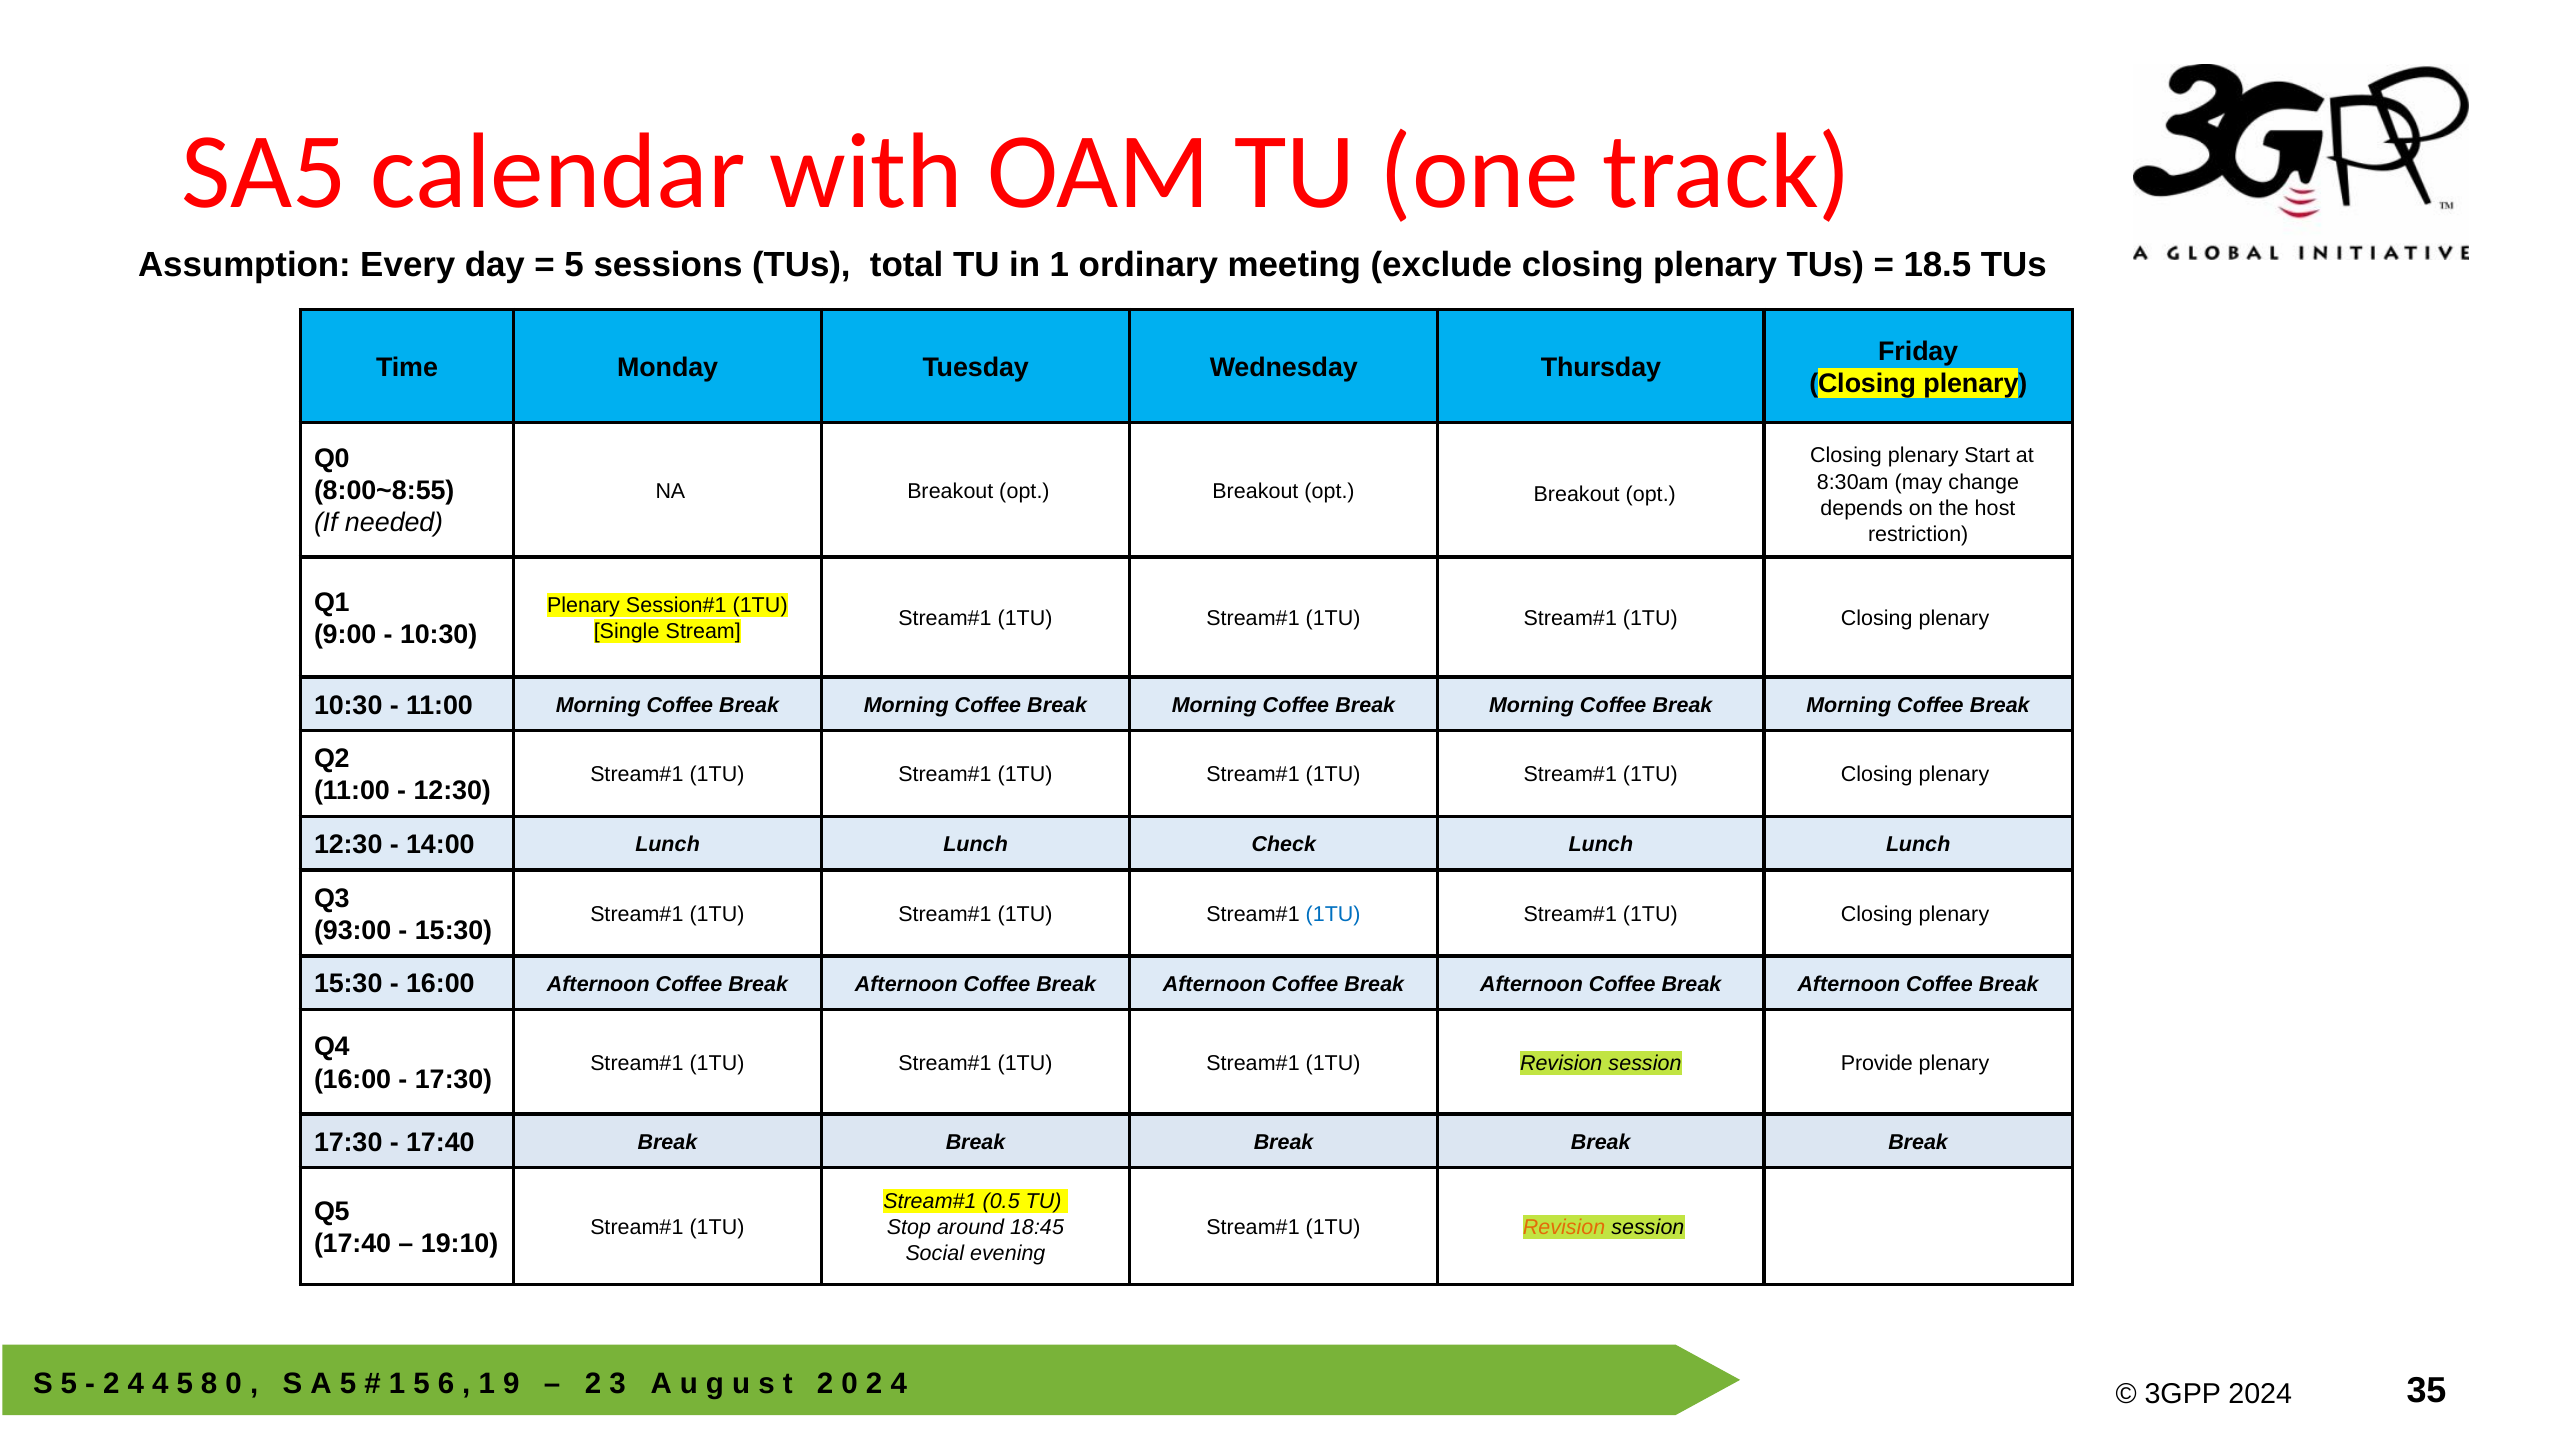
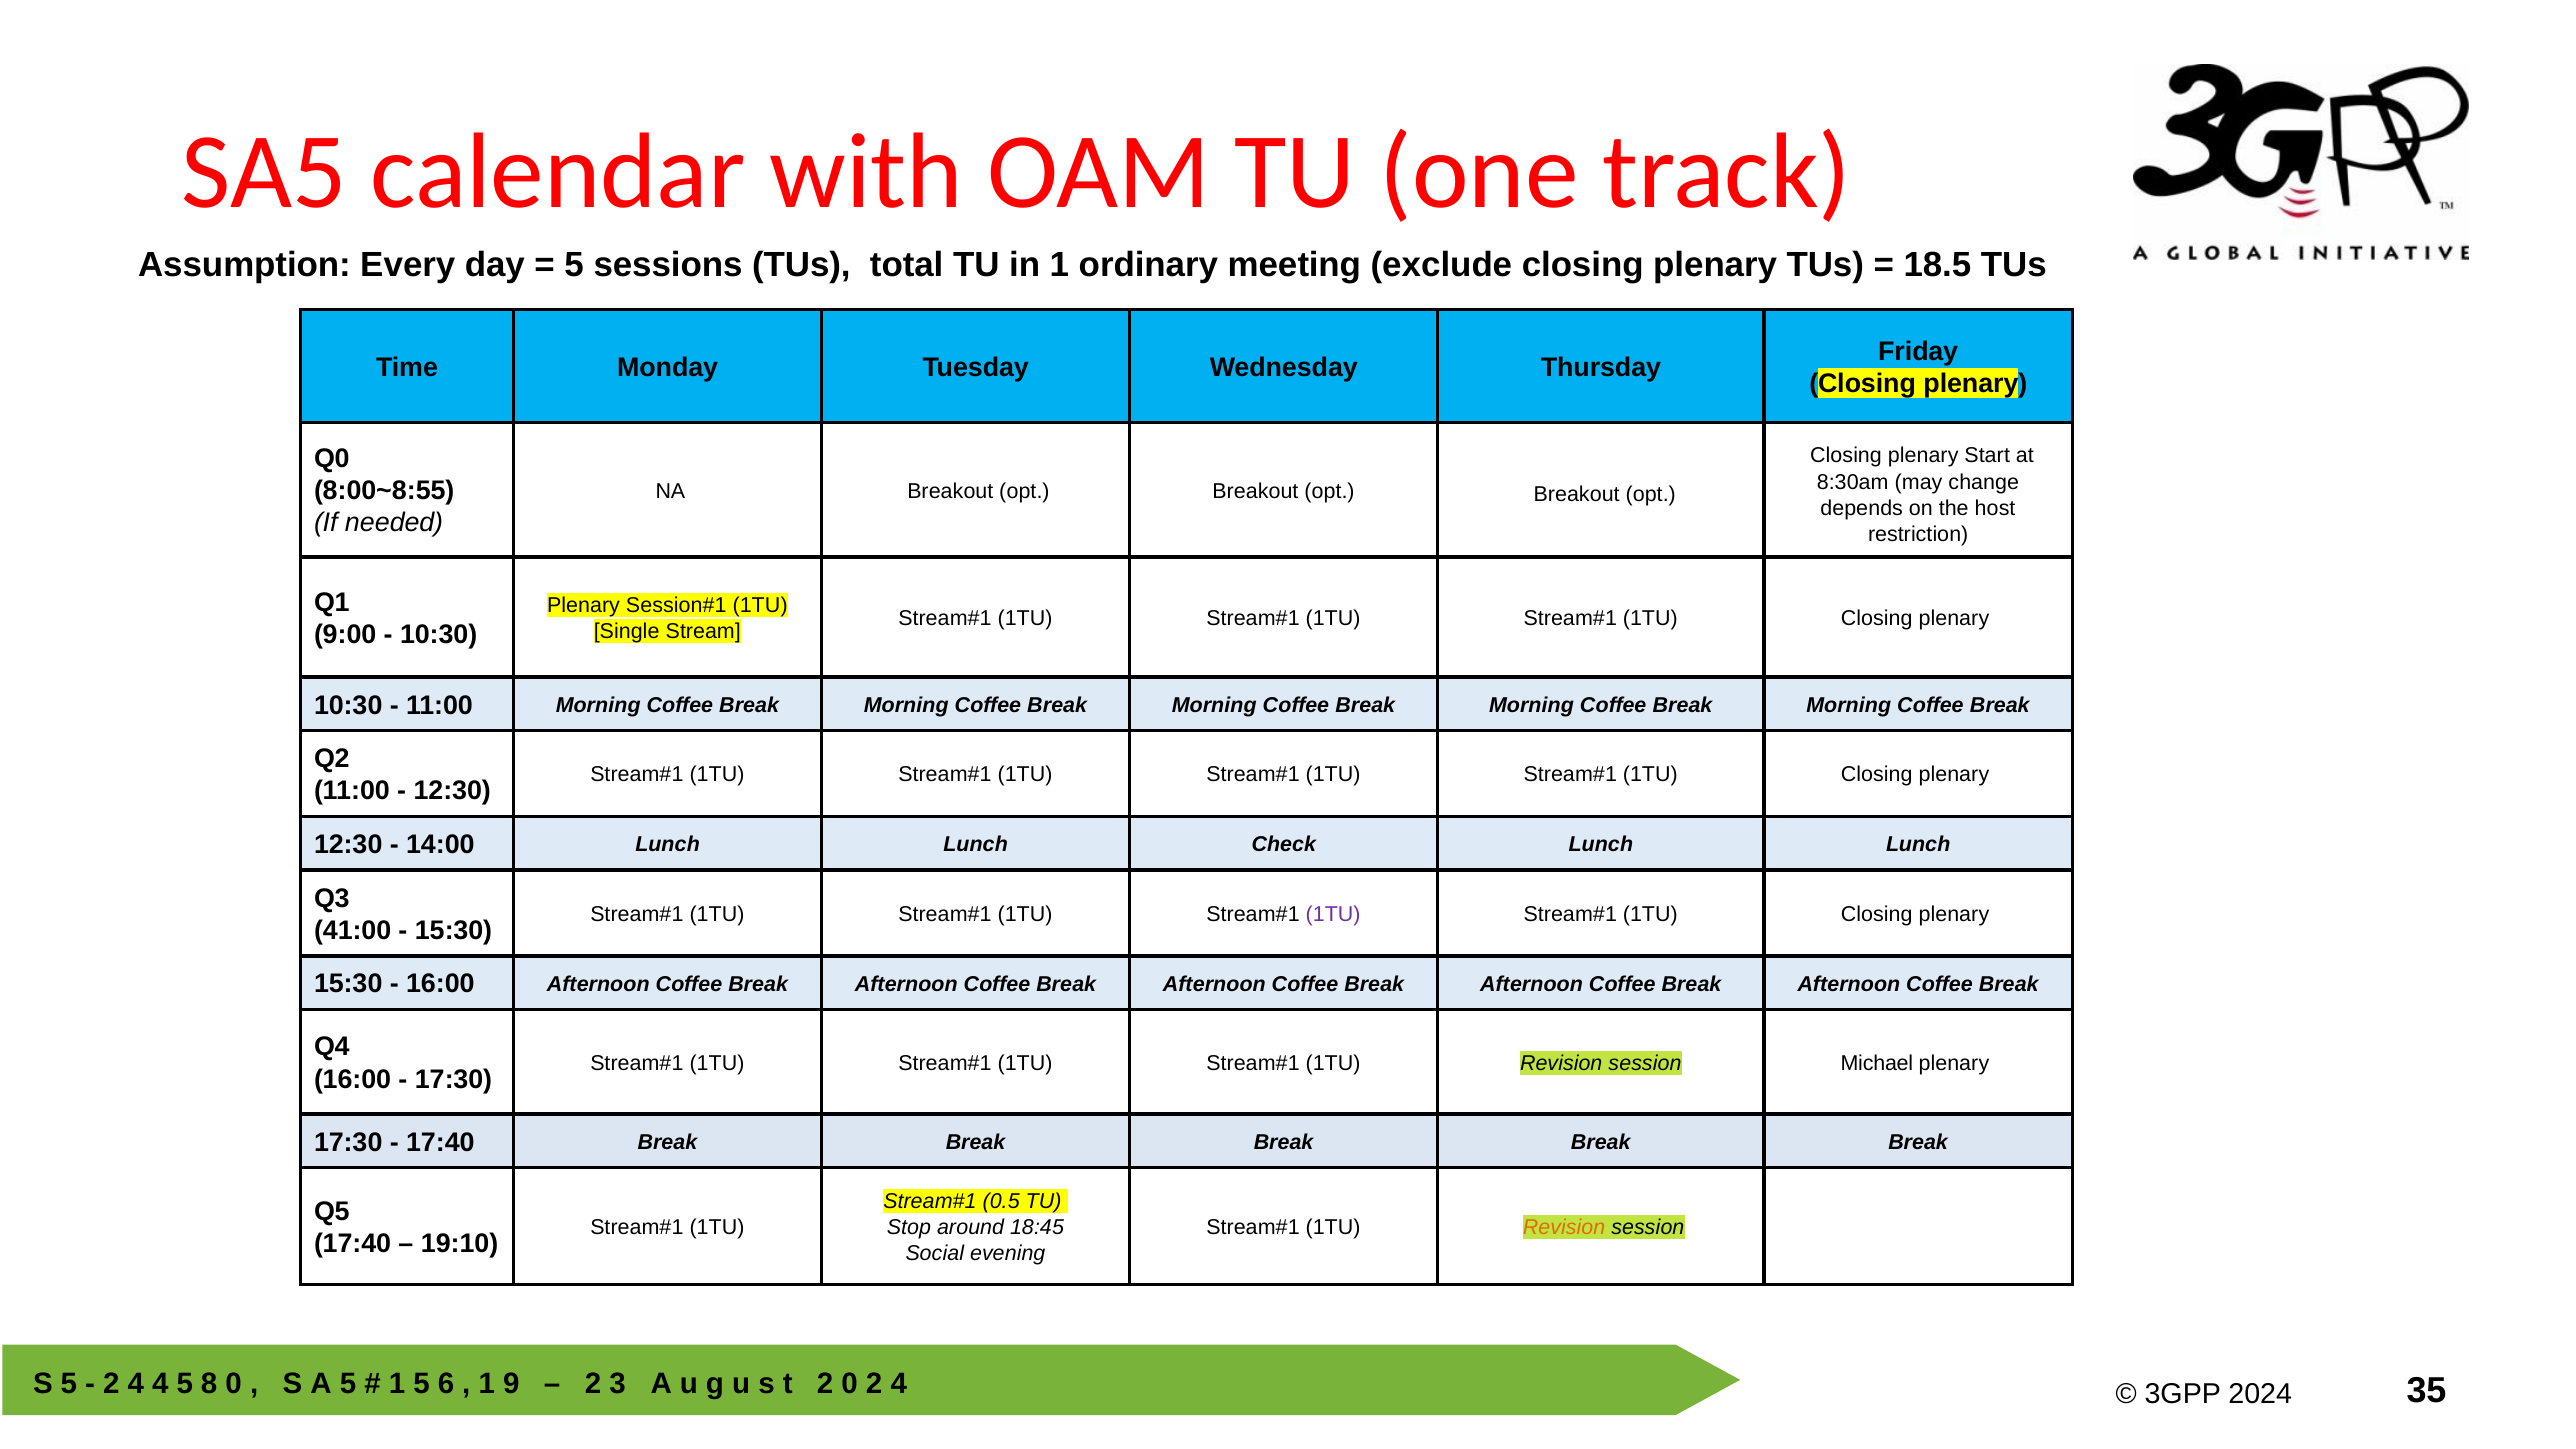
1TU colour: blue -> purple (1333, 914)
93:00: 93:00 -> 41:00 (353, 930)
Provide: Provide -> Michael (1877, 1063)
